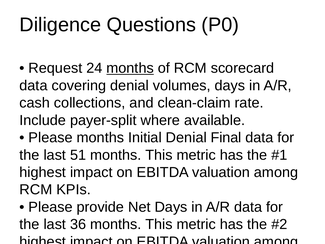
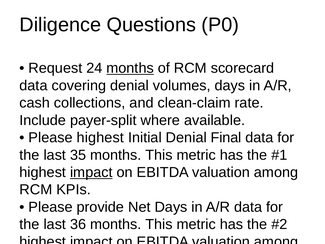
Please months: months -> highest (100, 138)
51: 51 -> 35 (78, 155)
impact underline: none -> present (91, 172)
